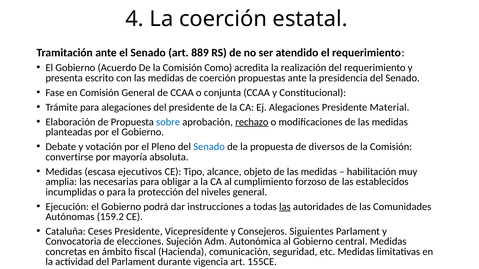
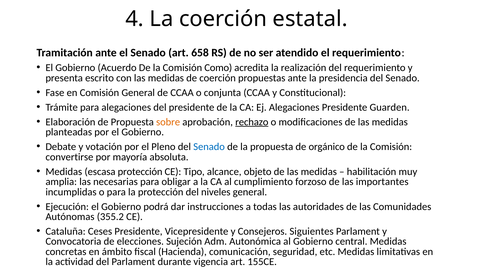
889: 889 -> 658 (200, 53)
Material: Material -> Guarden (390, 107)
sobre colour: blue -> orange (168, 122)
diversos: diversos -> orgánico (327, 147)
escasa ejecutivos: ejecutivos -> protección (140, 172)
establecidos: establecidos -> importantes (382, 182)
las underline: present -> none (285, 207)
159.2: 159.2 -> 355.2 (110, 217)
